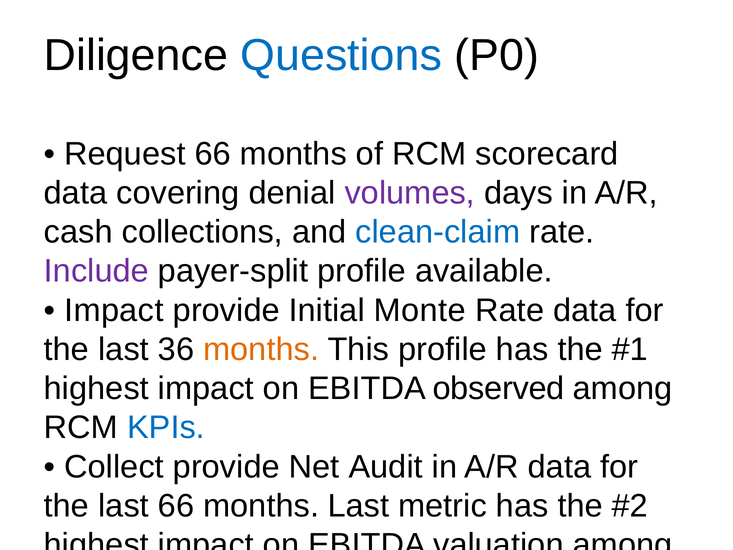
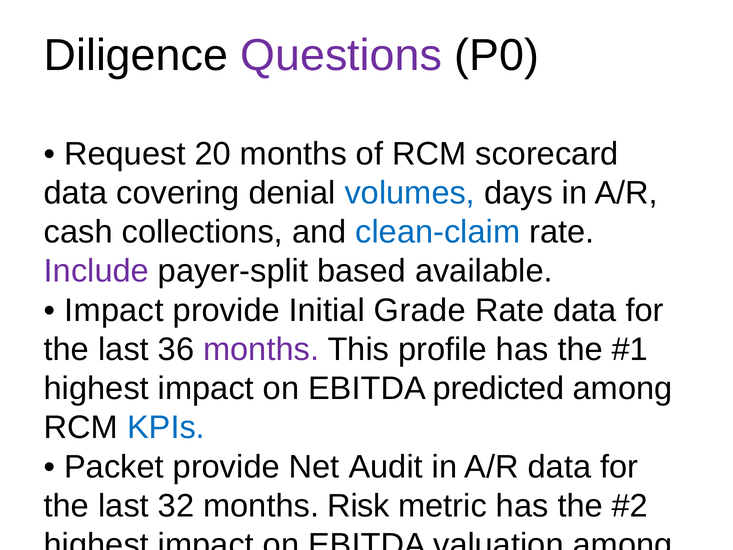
Questions colour: blue -> purple (341, 56)
Request 66: 66 -> 20 (213, 154)
volumes colour: purple -> blue (410, 193)
payer-split profile: profile -> based (362, 271)
Monte: Monte -> Grade (420, 310)
months colour: orange -> purple (261, 349)
observed: observed -> predicted (499, 388)
Collect: Collect -> Packet (114, 467)
last 66: 66 -> 32 (176, 506)
months Last: Last -> Risk (359, 506)
